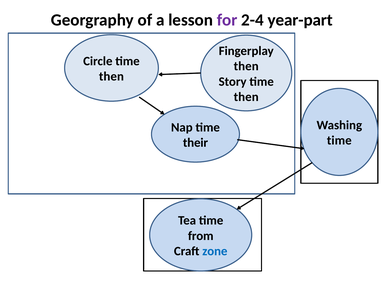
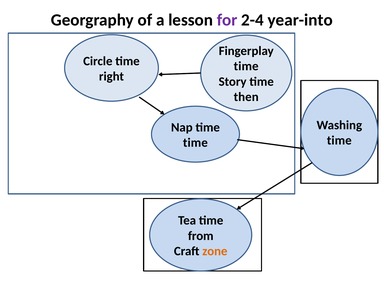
year-part: year-part -> year-into (300, 20)
then: then -> time (246, 66)
then: then -> right (111, 77)
their: their -> time (195, 143)
zone colour: blue -> orange (215, 251)
